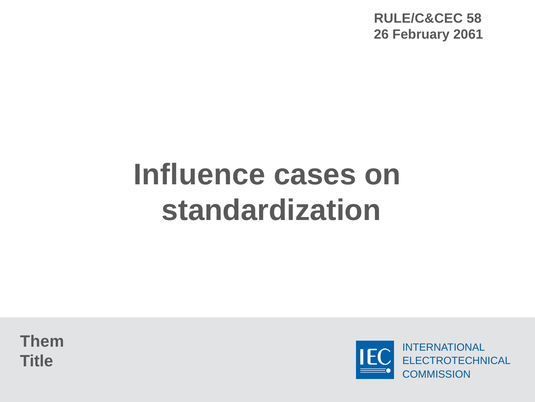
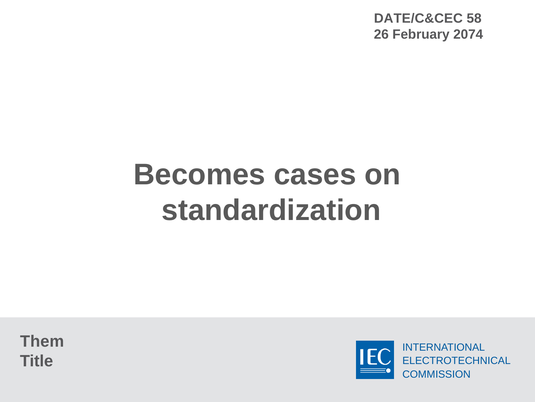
RULE/C&CEC: RULE/C&CEC -> DATE/C&CEC (418, 18)
2061: 2061 -> 2074 (468, 34)
Influence: Influence -> Becomes (200, 174)
